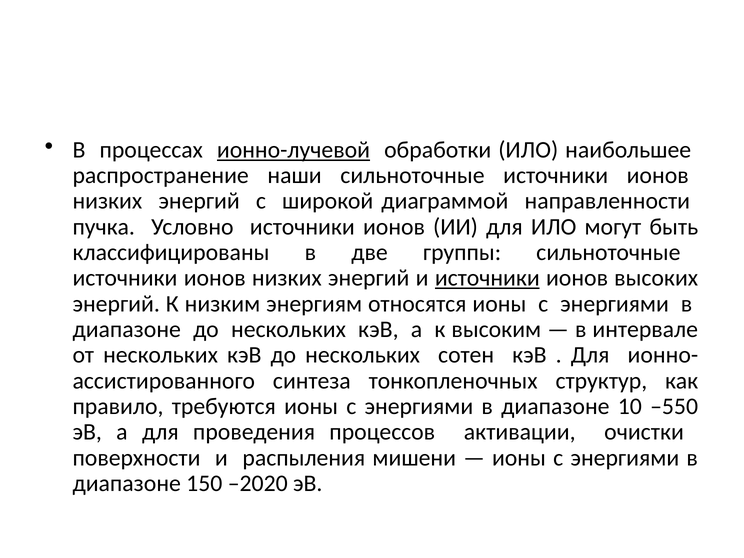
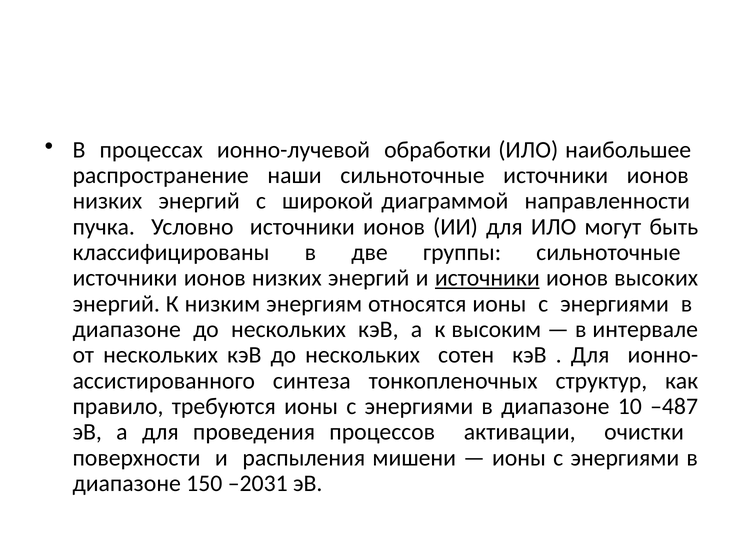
ионно-лучевой underline: present -> none (293, 150)
–550: –550 -> –487 (674, 406)
–2020: –2020 -> –2031 (258, 483)
